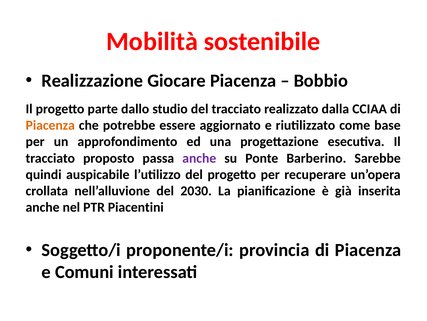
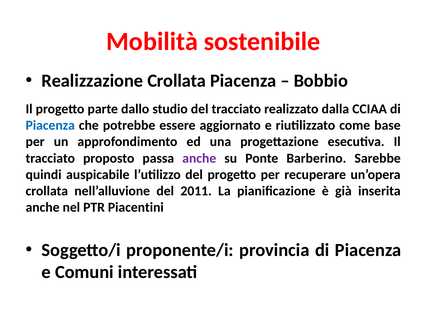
Realizzazione Giocare: Giocare -> Crollata (177, 80)
Piacenza colour: orange -> blue (50, 125)
2030: 2030 -> 2011 (196, 191)
